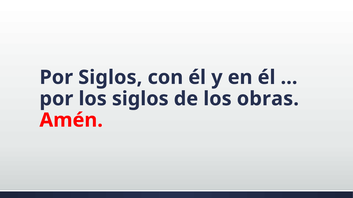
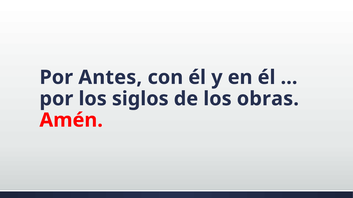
Por Siglos: Siglos -> Antes (110, 78)
